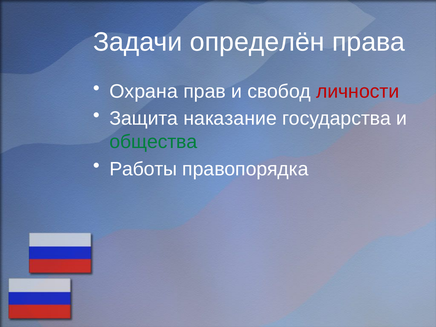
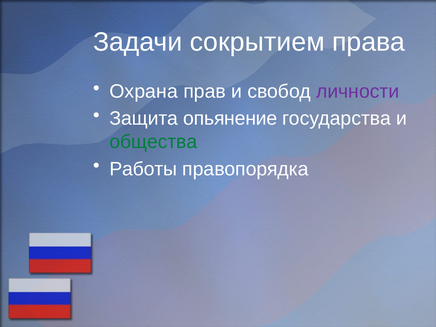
определён: определён -> сокрытием (257, 42)
личности colour: red -> purple (358, 91)
наказание: наказание -> опьянение (230, 119)
